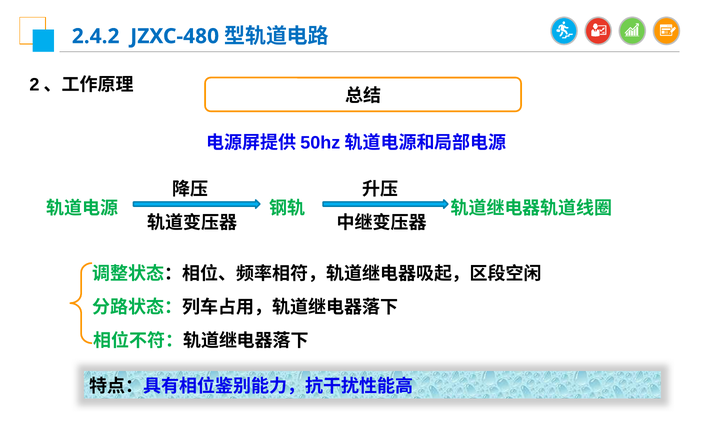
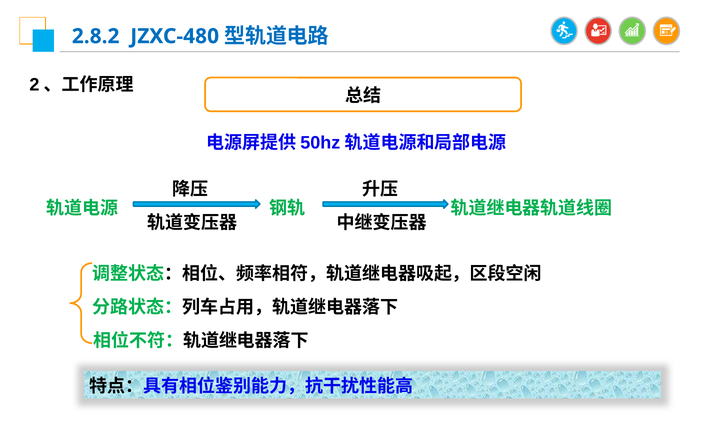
2.4.2: 2.4.2 -> 2.8.2 (96, 36)
